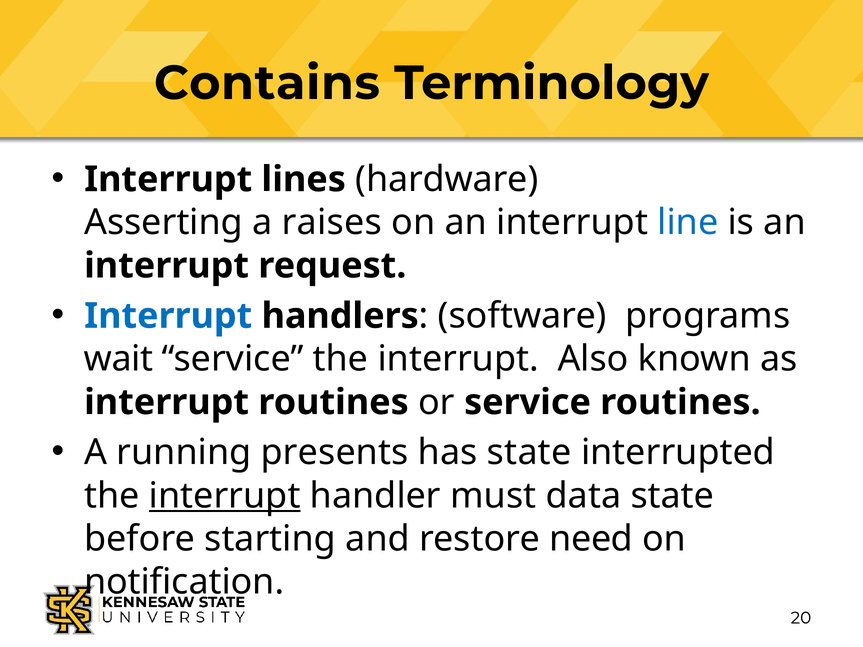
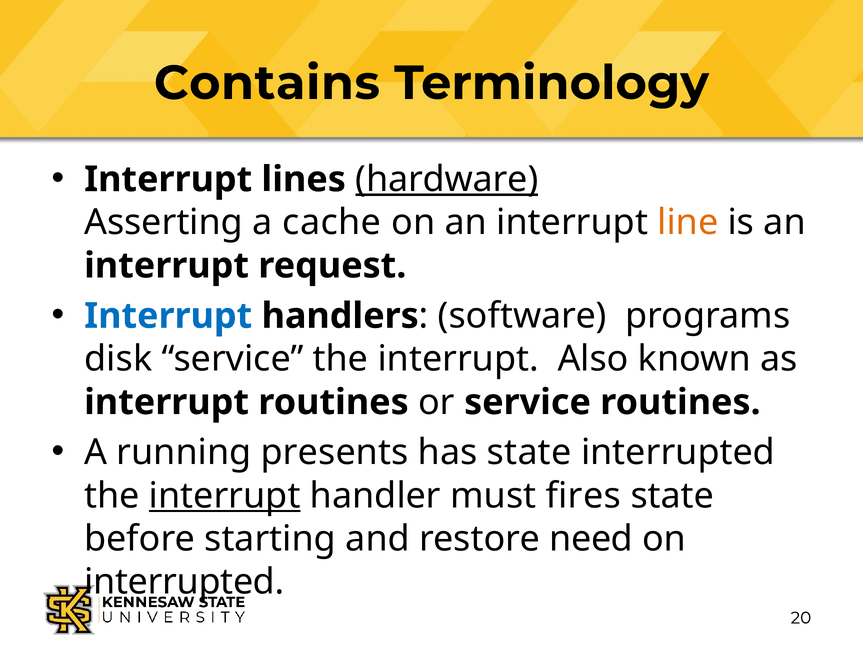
hardware underline: none -> present (447, 179)
raises: raises -> cache (332, 223)
line colour: blue -> orange (688, 223)
wait: wait -> disk (118, 359)
data: data -> fires (583, 496)
notification: notification -> interrupted (184, 582)
